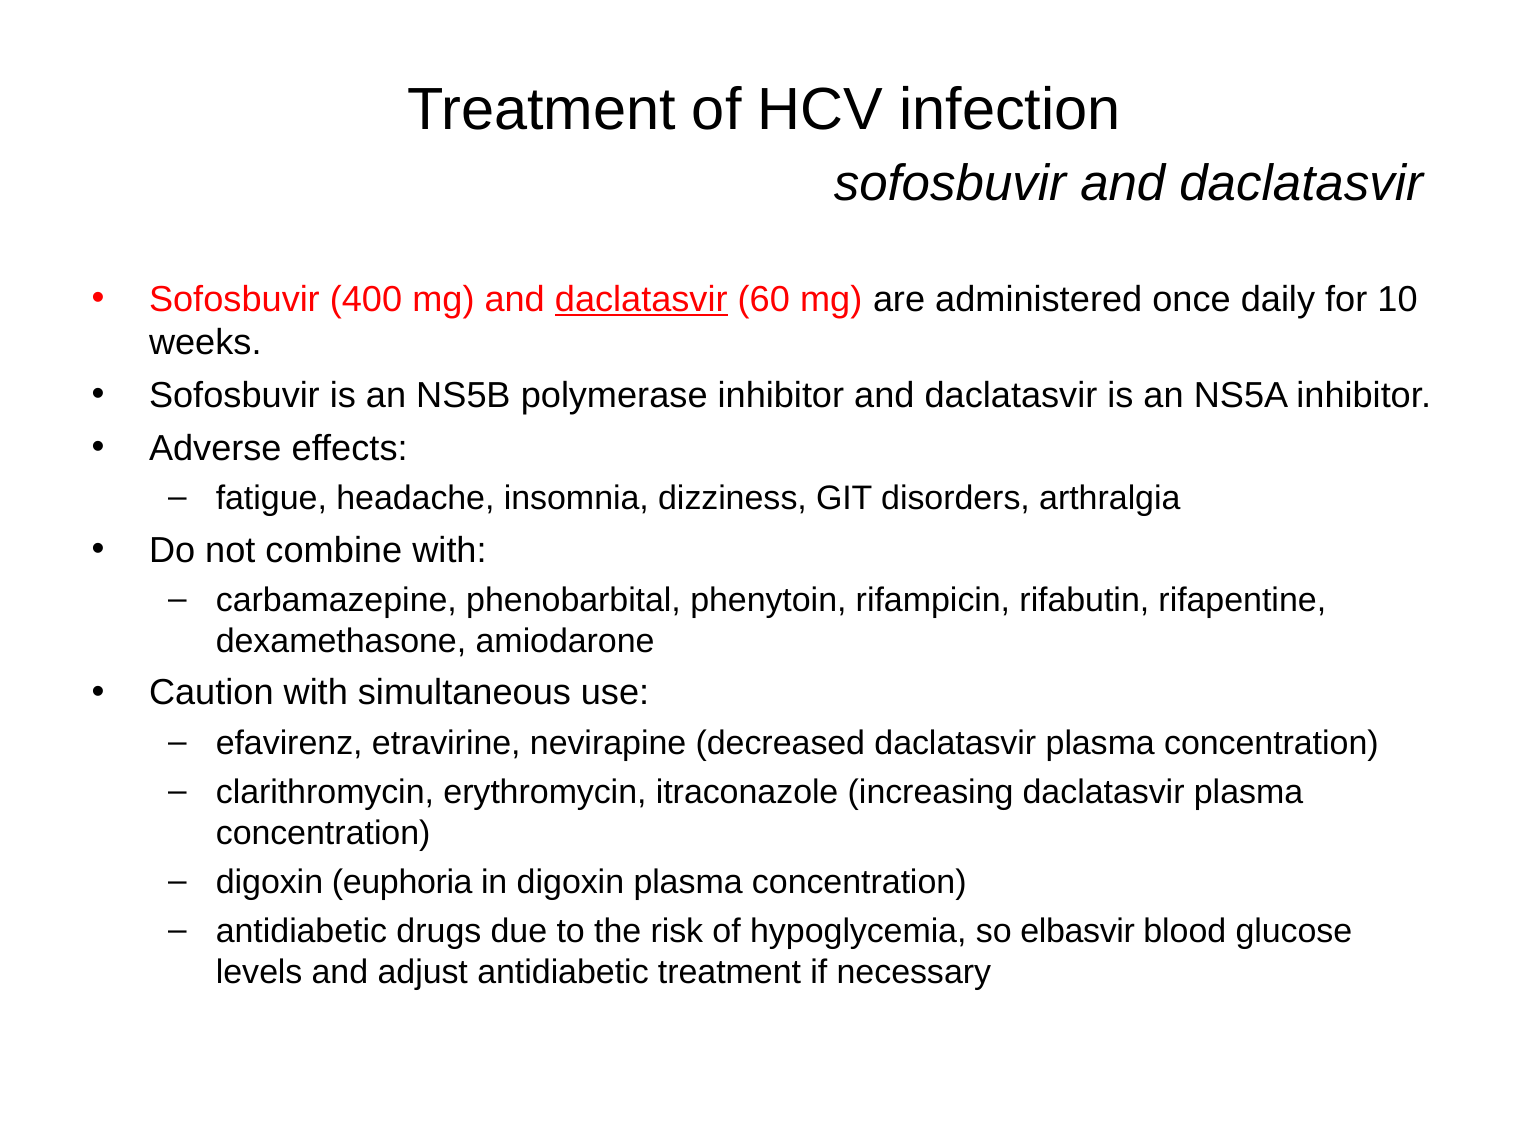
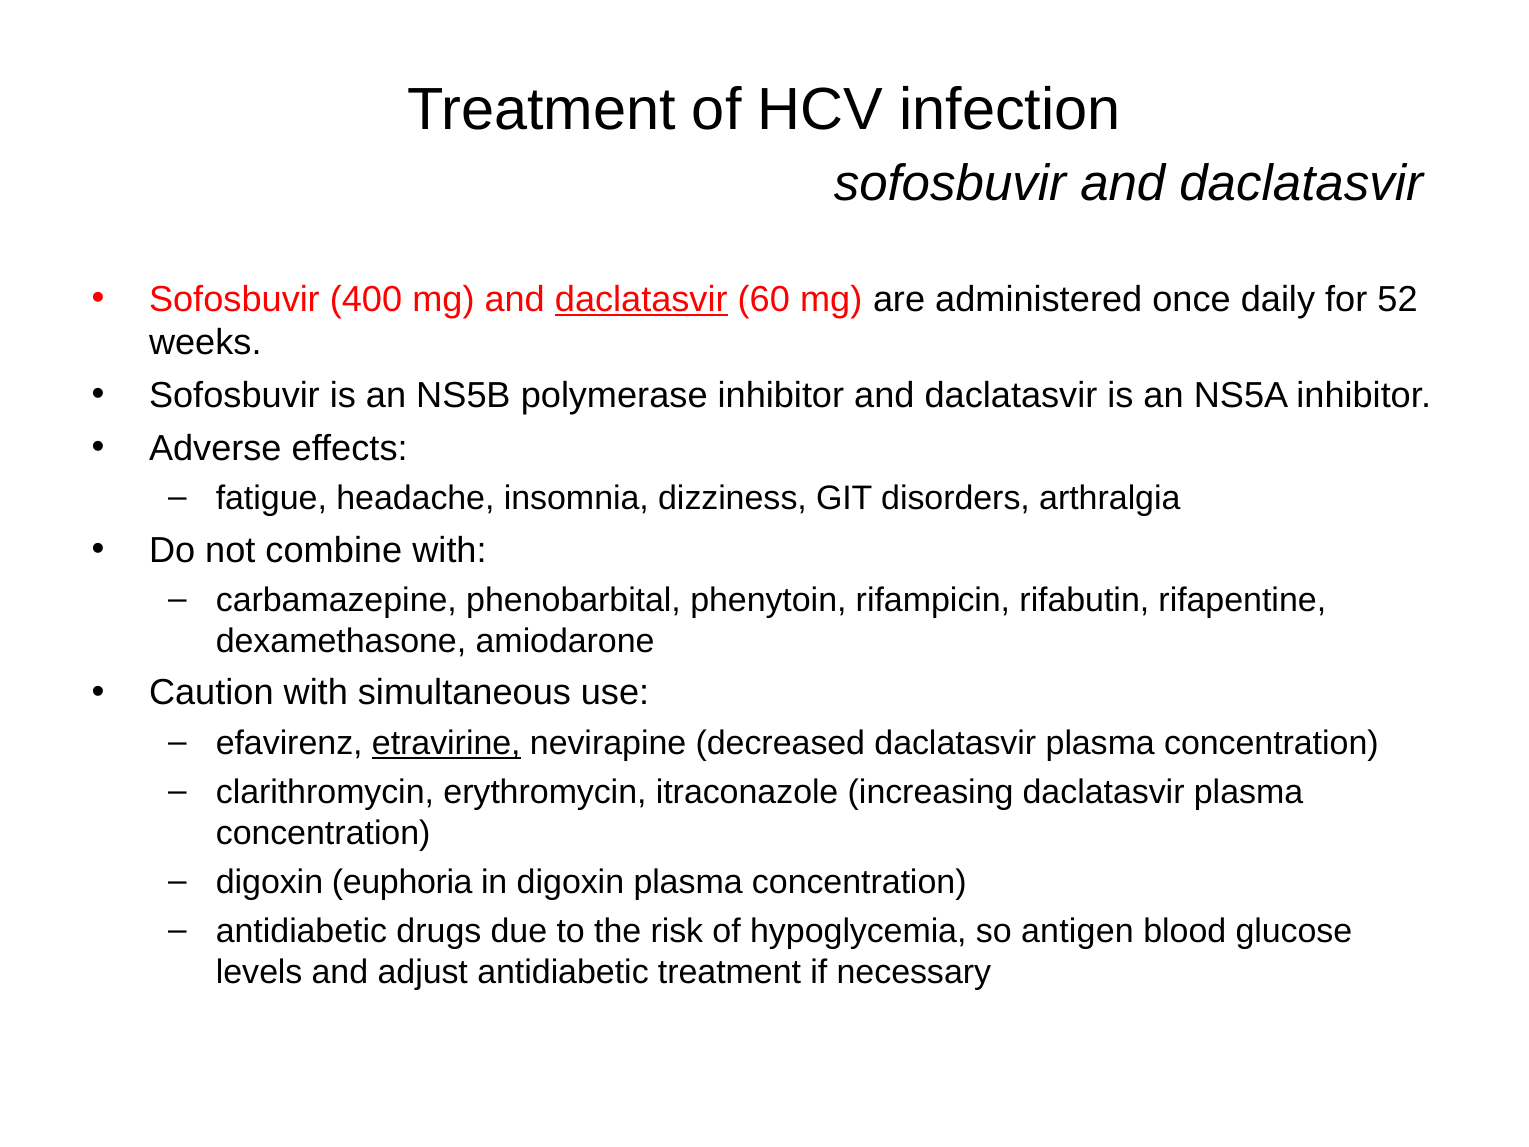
10: 10 -> 52 (1398, 299)
etravirine underline: none -> present (446, 743)
elbasvir: elbasvir -> antigen (1077, 932)
